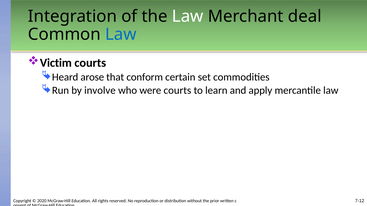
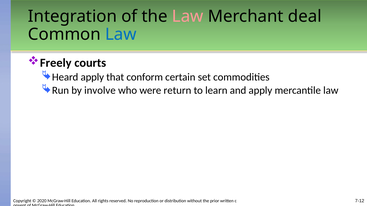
Law colour: white -> pink (188, 16)
Victim: Victim -> Freely (56, 63)
Heard arose: arose -> apply (92, 77)
were courts: courts -> return (177, 91)
